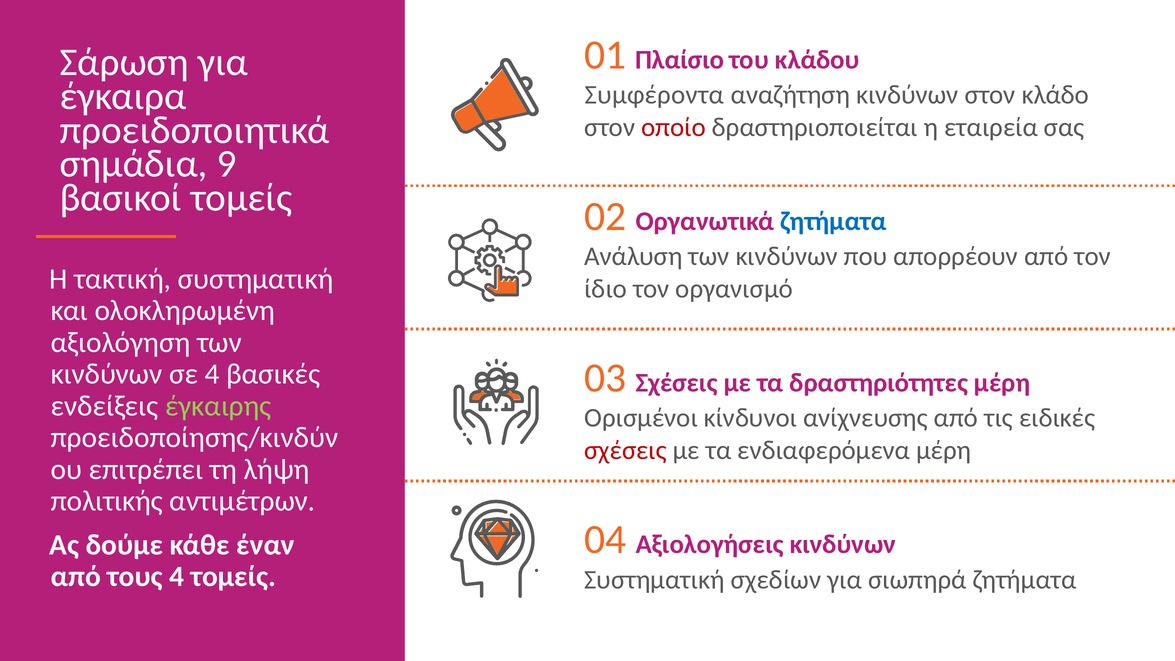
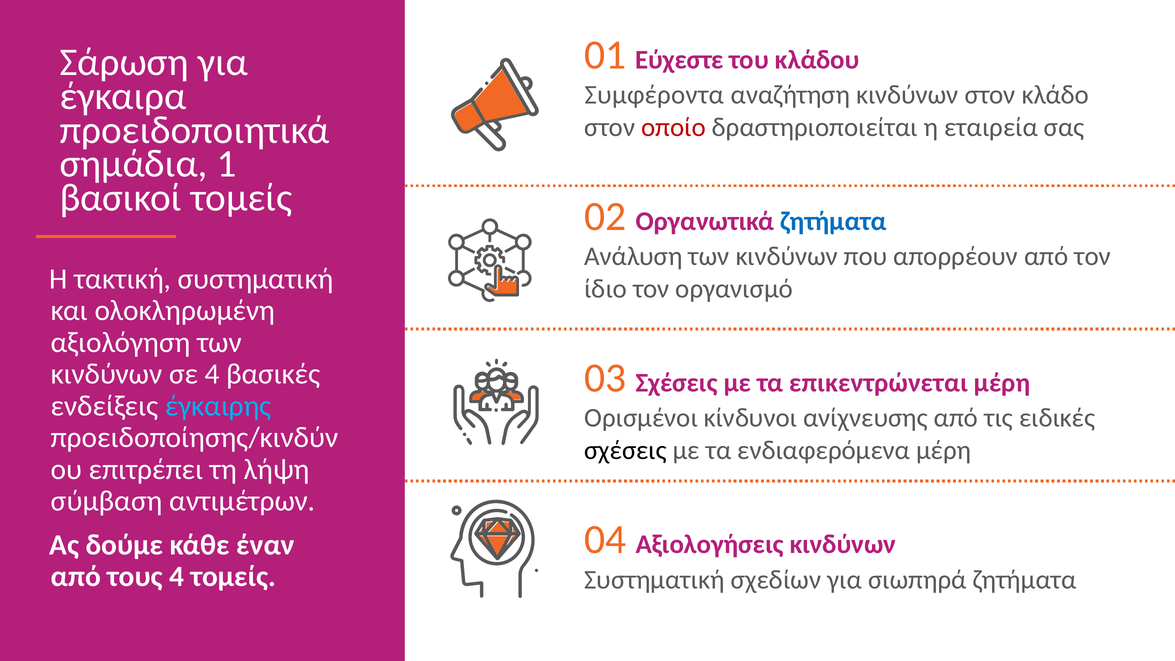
Πλαίσιο: Πλαίσιο -> Εύχεστε (680, 60)
9: 9 -> 1 (226, 164)
δραστηριότητες: δραστηριότητες -> επικεντρώνεται (879, 383)
έγκαιρης colour: light green -> light blue (218, 406)
σχέσεις colour: red -> black (625, 450)
πολιτικής: πολιτικής -> σύμβαση (107, 501)
